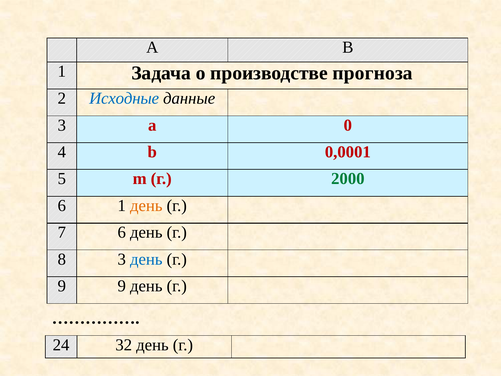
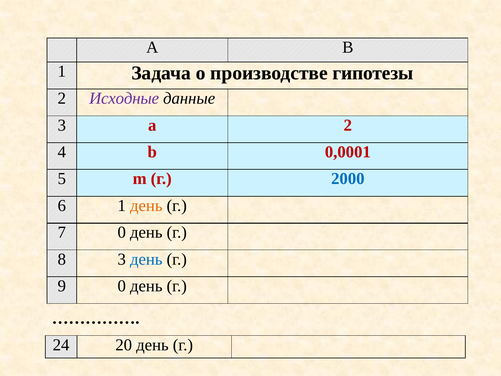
прогноза: прогноза -> гипотезы (373, 73)
Исходные colour: blue -> purple (124, 98)
a 0: 0 -> 2 (348, 125)
2000 colour: green -> blue (348, 179)
7 6: 6 -> 0 (122, 232)
9 9: 9 -> 0 (122, 286)
32: 32 -> 20 (124, 345)
